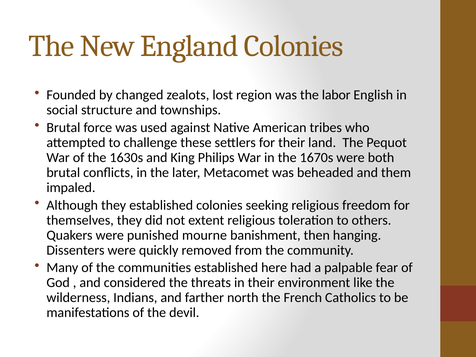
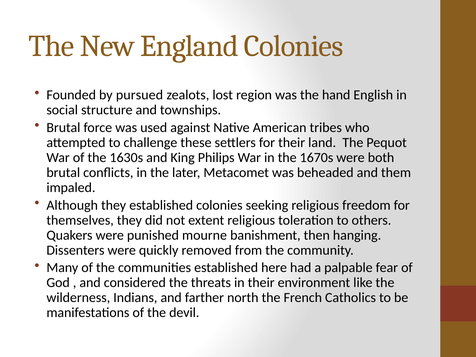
changed: changed -> pursued (140, 95)
labor: labor -> hand (336, 95)
